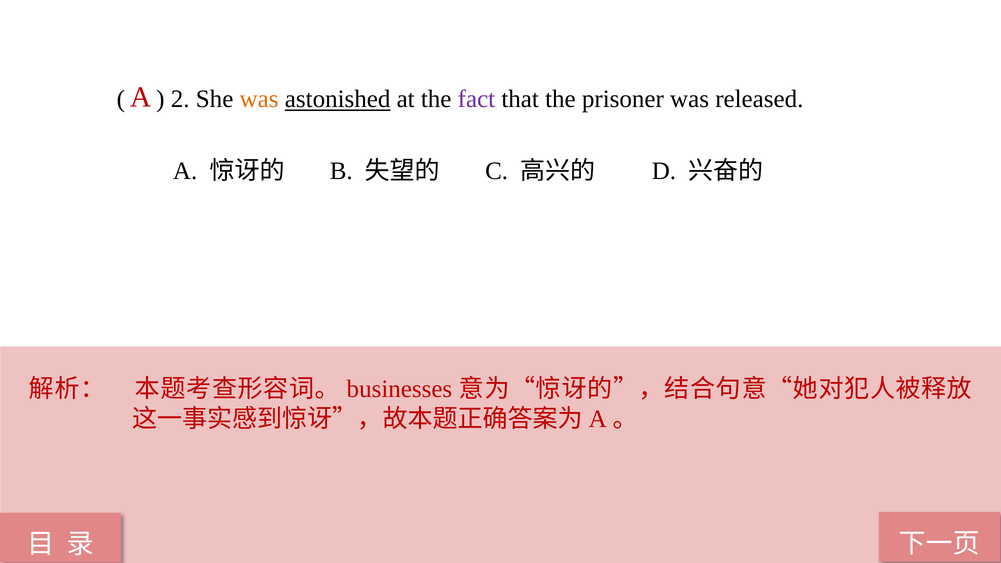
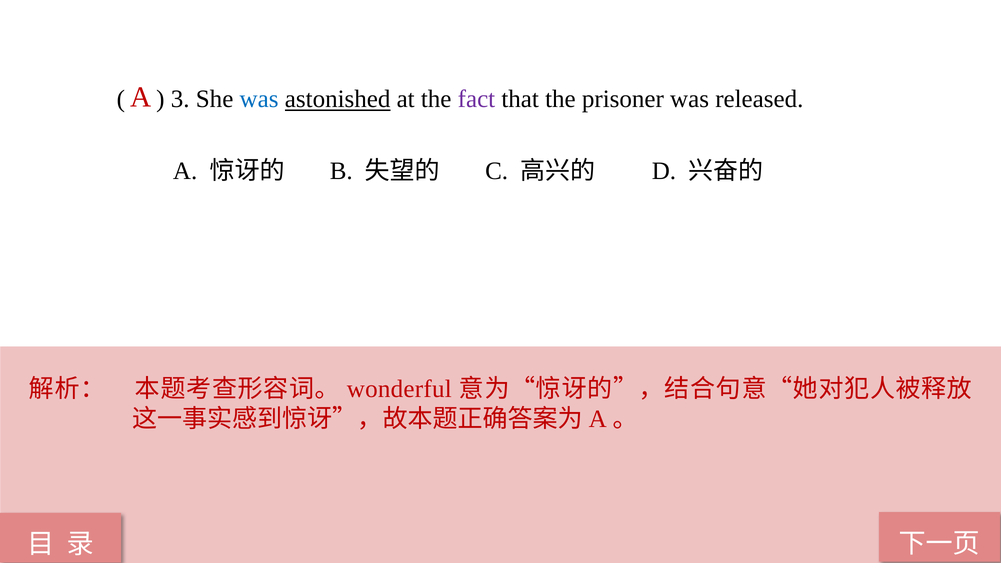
2: 2 -> 3 (180, 99)
was colour: orange -> blue (259, 99)
businesses: businesses -> wonderful (399, 389)
